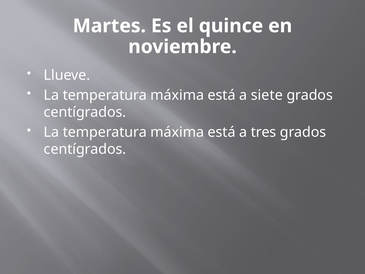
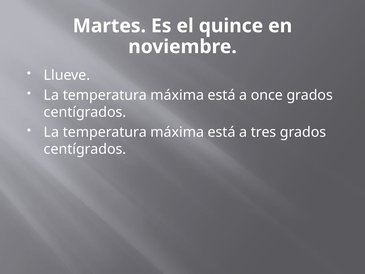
siete: siete -> once (267, 95)
